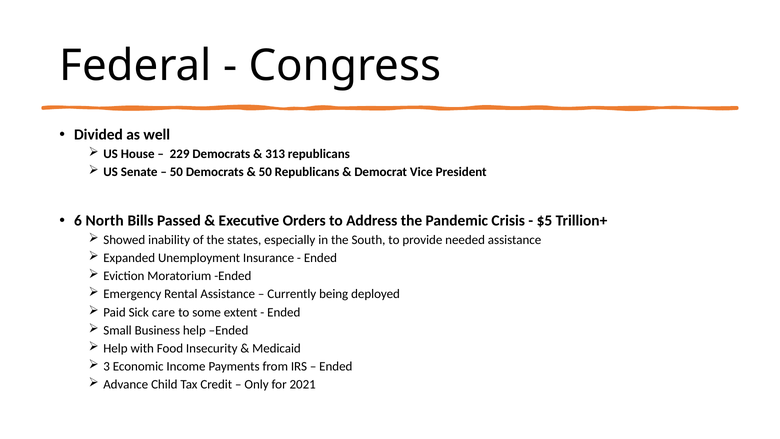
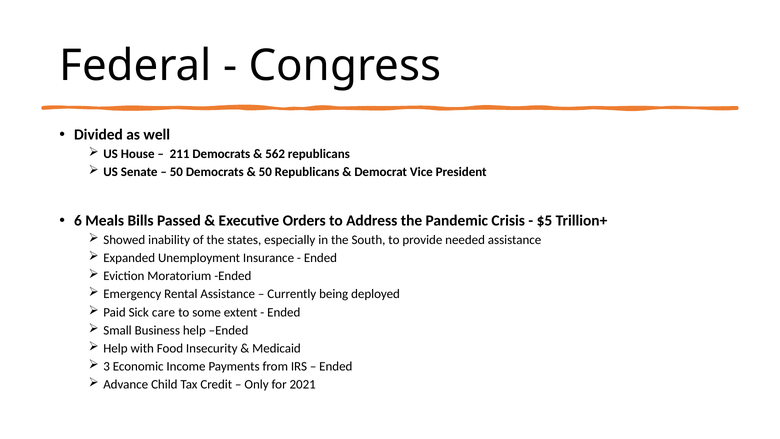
229: 229 -> 211 (180, 154)
313: 313 -> 562 (275, 154)
North: North -> Meals (105, 220)
